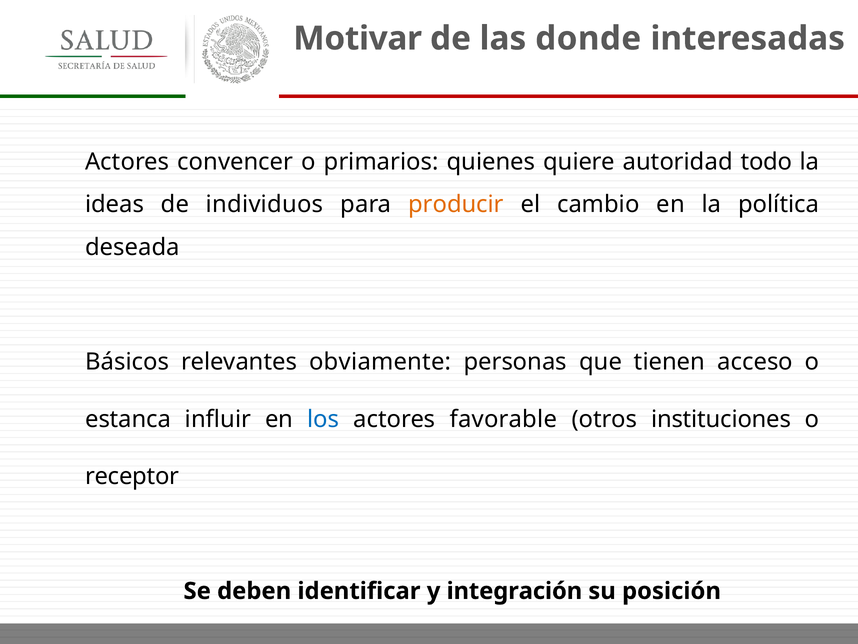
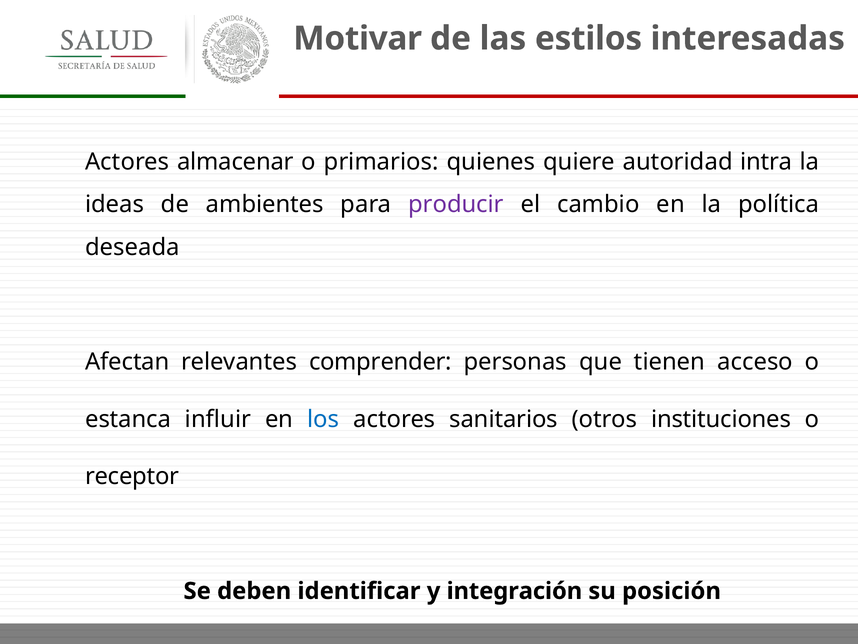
donde: donde -> estilos (588, 38)
convencer: convencer -> almacenar (235, 162)
todo: todo -> intra (766, 162)
individuos: individuos -> ambientes (265, 204)
producir colour: orange -> purple (456, 204)
Básicos: Básicos -> Afectan (127, 362)
obviamente: obviamente -> comprender (380, 362)
favorable: favorable -> sanitarios (504, 419)
